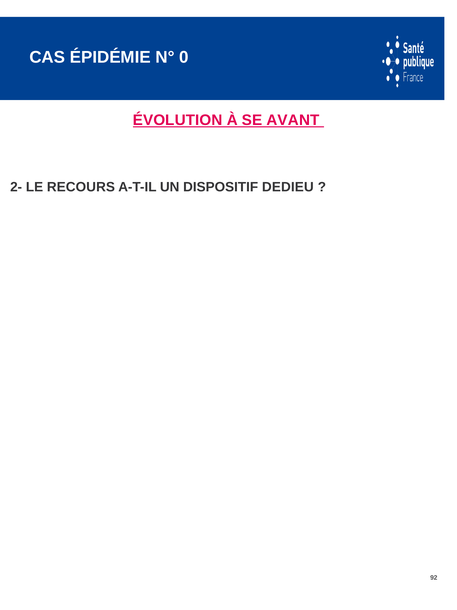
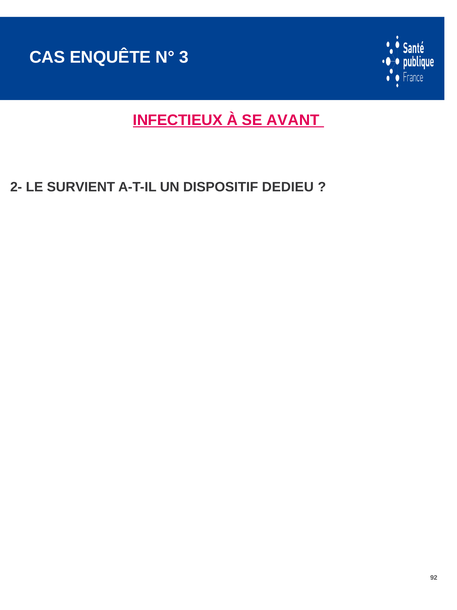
ÉPIDÉMIE: ÉPIDÉMIE -> ENQUÊTE (110, 57)
0: 0 -> 3 (184, 57)
ÉVOLUTION: ÉVOLUTION -> INFECTIEUX (178, 120)
RECOURS: RECOURS -> SURVIENT (81, 187)
